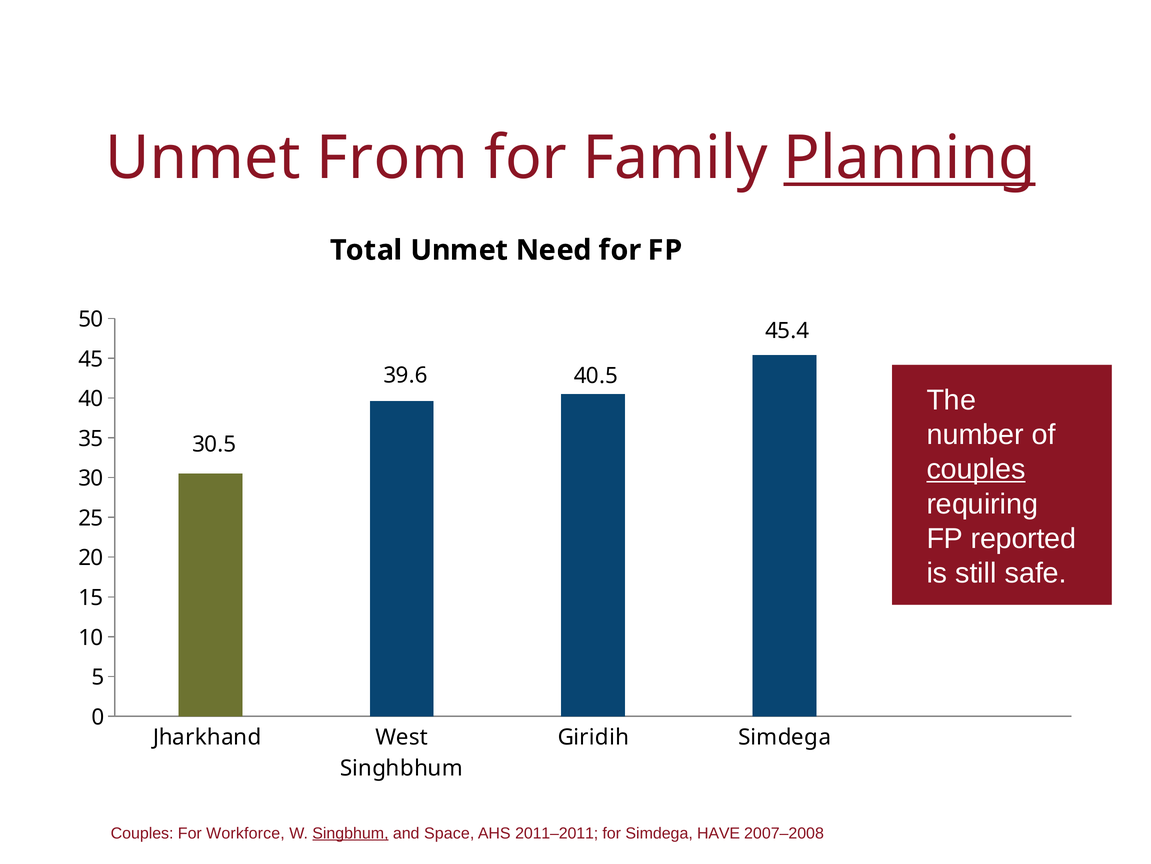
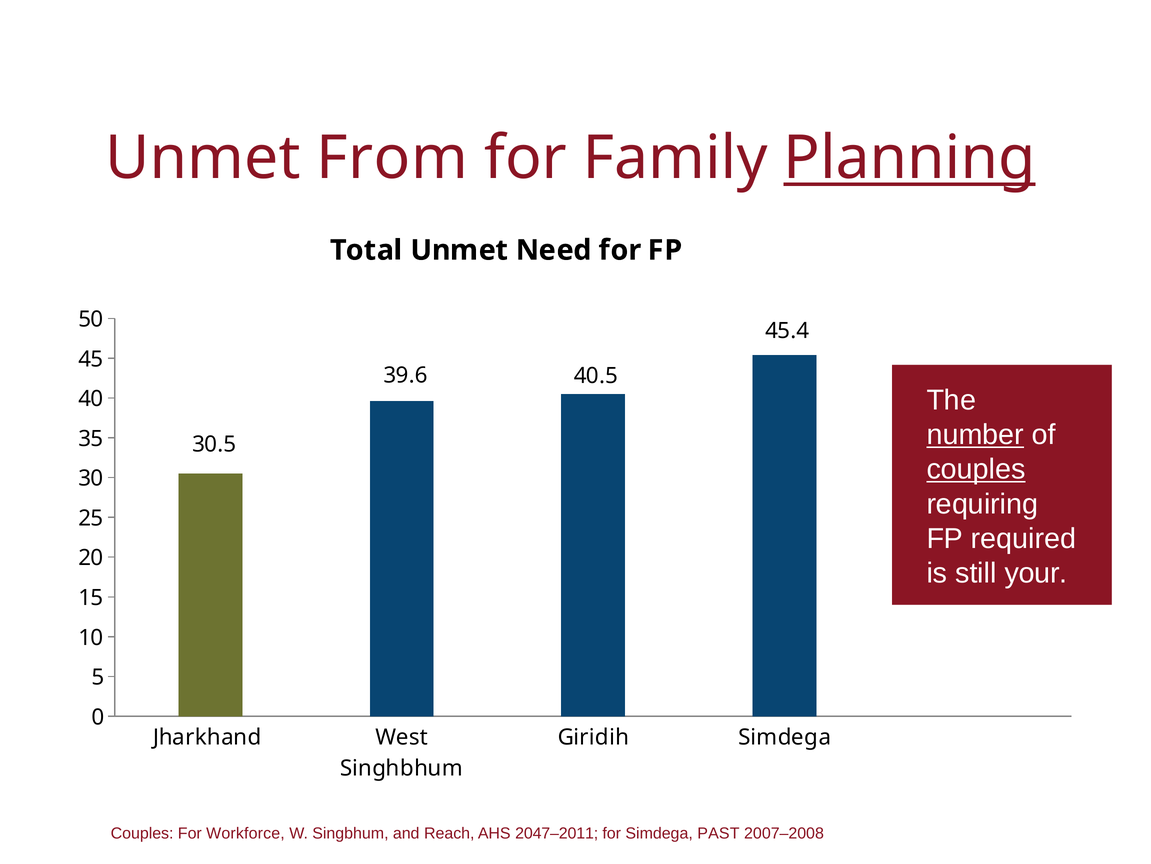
number underline: none -> present (975, 435)
reported: reported -> required (1023, 538)
safe: safe -> your (1036, 573)
Singbhum underline: present -> none (350, 833)
Space: Space -> Reach (449, 833)
2011–2011: 2011–2011 -> 2047–2011 (557, 833)
HAVE: HAVE -> PAST (718, 833)
